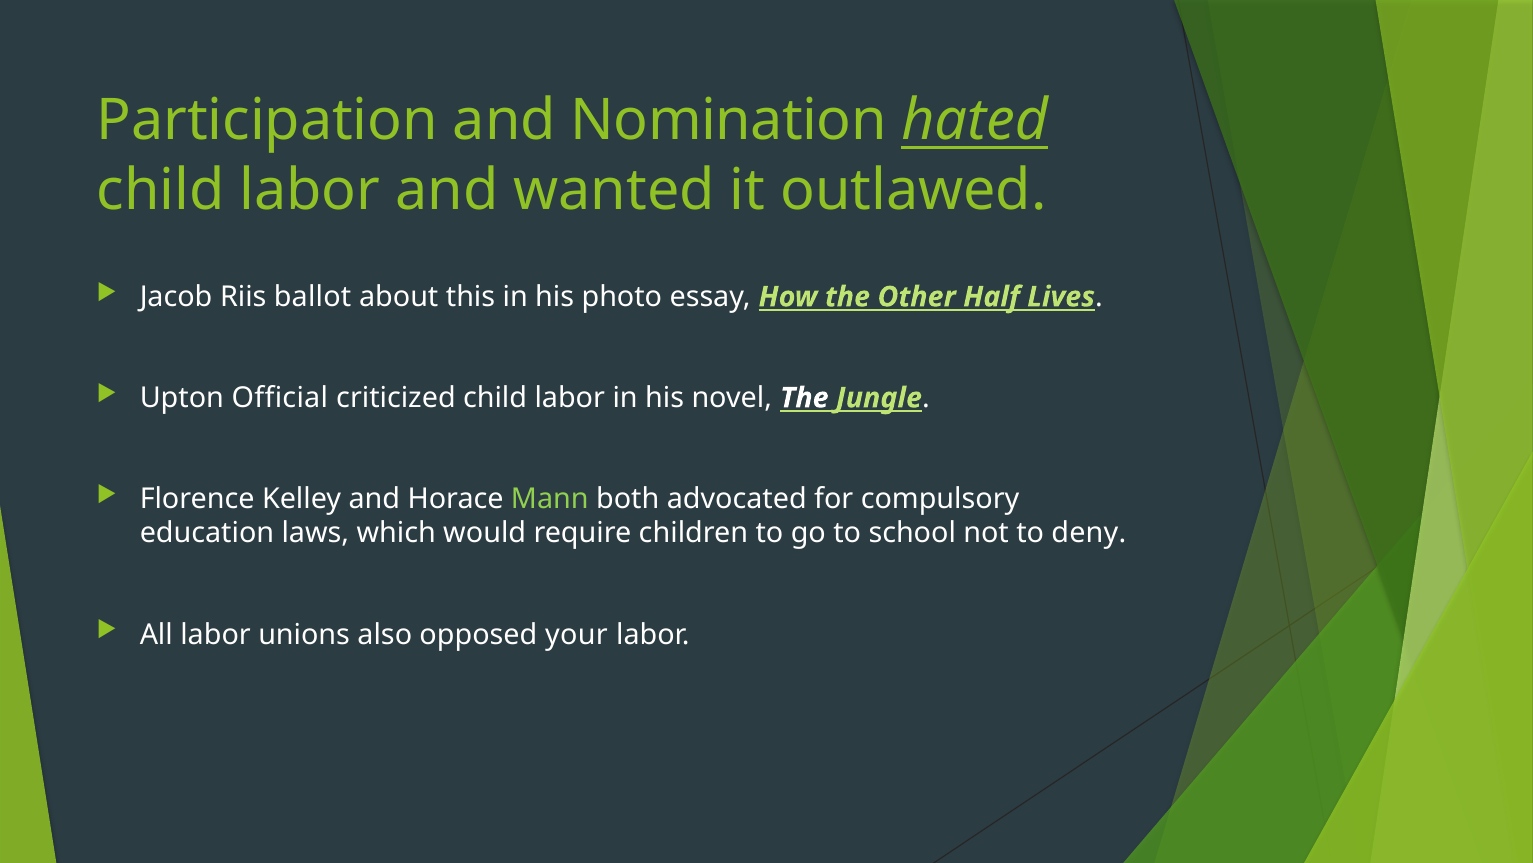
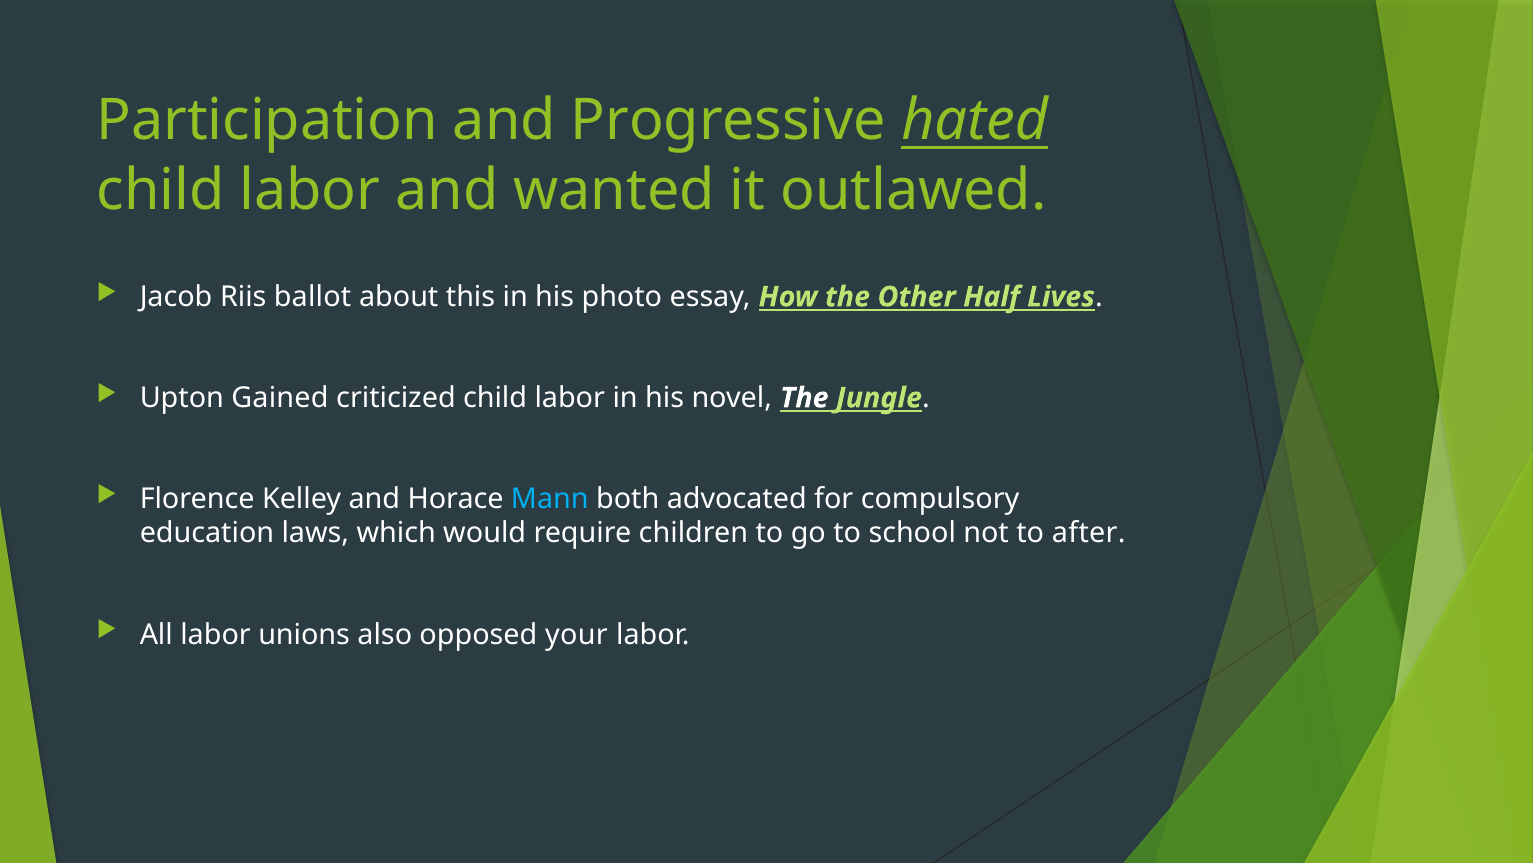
Nomination: Nomination -> Progressive (728, 121)
Official: Official -> Gained (280, 398)
Mann colour: light green -> light blue (550, 499)
deny: deny -> after (1089, 533)
